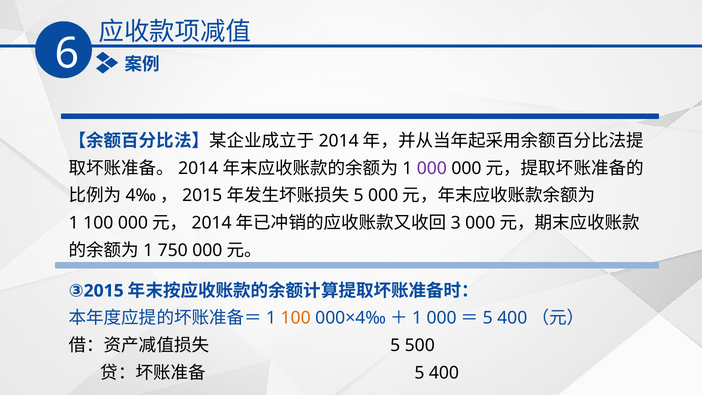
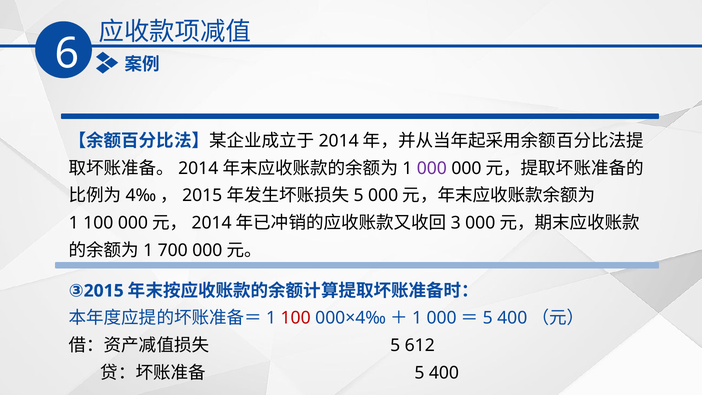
750: 750 -> 700 (173, 250)
100 colour: orange -> red (296, 318)
500: 500 -> 612 (420, 345)
